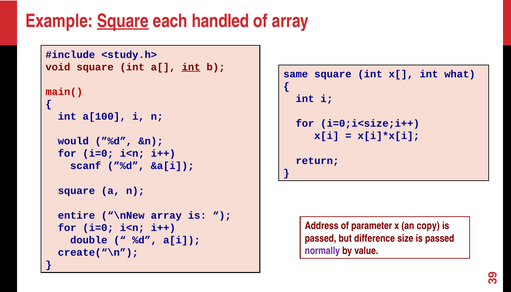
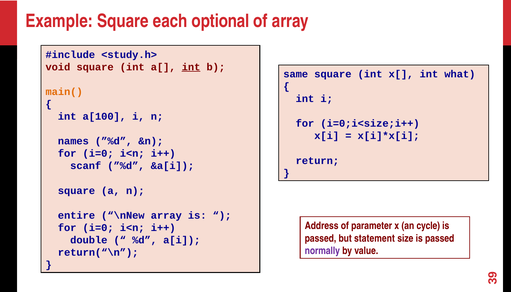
Square underline: present -> none (123, 21)
handled: handled -> optional (221, 21)
main( colour: red -> orange (64, 92)
would: would -> names (73, 141)
copy: copy -> cycle (428, 226)
difference: difference -> statement (374, 238)
create(“\n: create(“\n -> return(“\n (98, 252)
